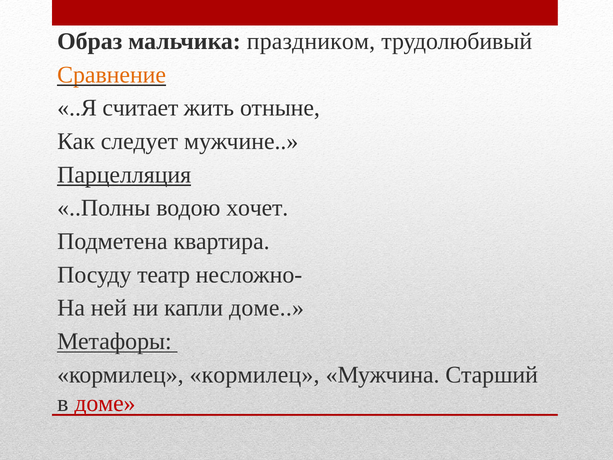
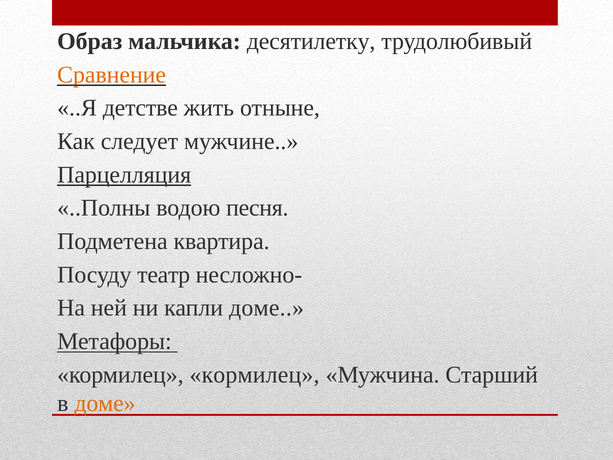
праздником: праздником -> десятилетку (311, 41)
считает: считает -> детстве (140, 108)
хочет: хочет -> песня (257, 208)
доме colour: red -> orange (105, 403)
